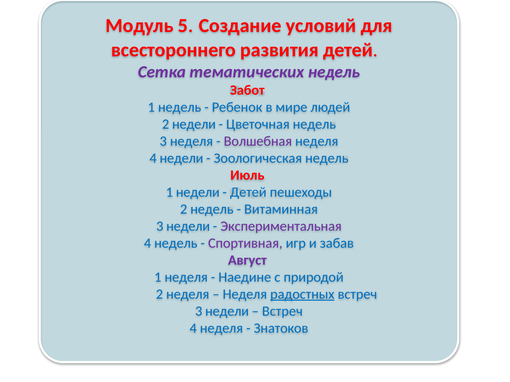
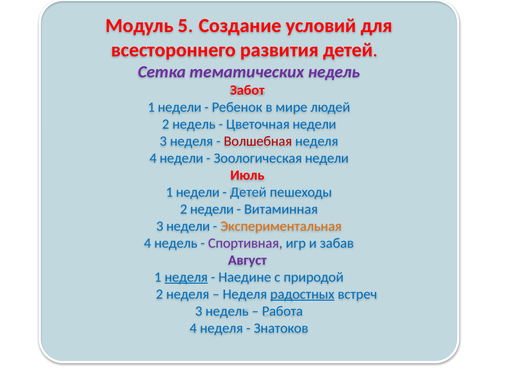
недель: недель -> недели (180, 107)
2 недели: недели -> недель (194, 124)
Цветочная недель: недель -> недели (314, 124)
Волшебная colour: purple -> red (258, 141)
Зоологическая недель: недель -> недели (327, 158)
2 недель: недель -> недели (212, 209)
Экспериментальная colour: purple -> orange (281, 226)
неделя underline: none -> present (186, 277)
недели: недели -> недель (227, 312)
Встреч: Встреч -> Работа (282, 312)
